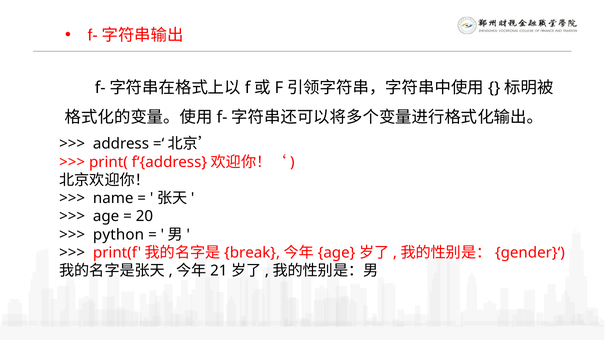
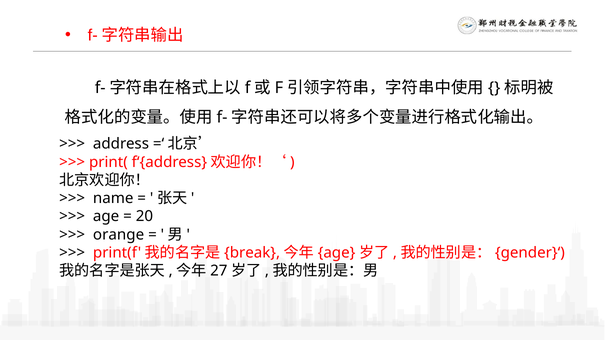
python: python -> orange (119, 235)
21: 21 -> 27 (219, 271)
